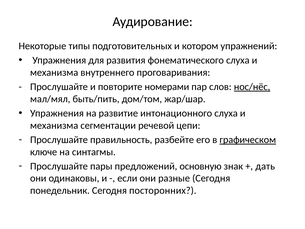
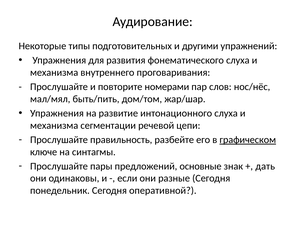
котором: котором -> другими (200, 46)
нос/нёс underline: present -> none (252, 87)
основную: основную -> основные (201, 166)
посторонних: посторонних -> оперативной (163, 190)
